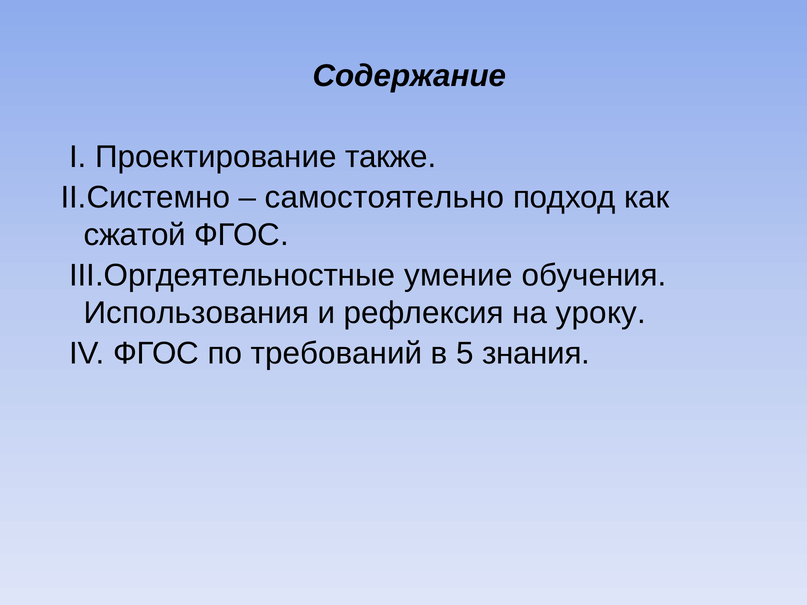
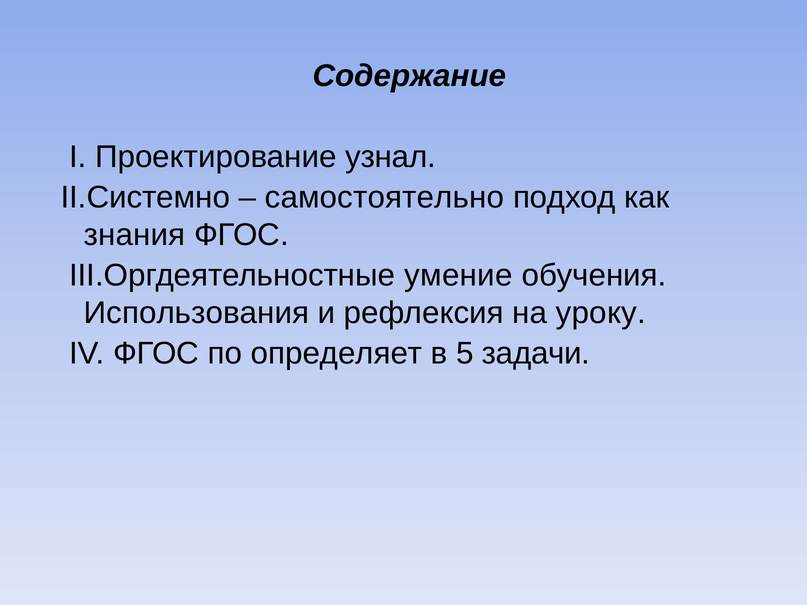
также: также -> узнал (391, 157)
сжатой: сжатой -> знания (135, 235)
требований: требований -> определяет (337, 354)
знания: знания -> задачи (536, 354)
